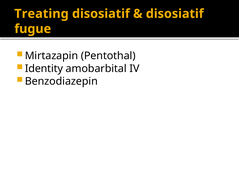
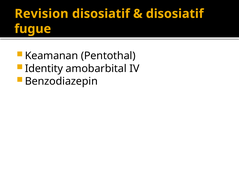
Treating: Treating -> Revision (42, 14)
Mirtazapin: Mirtazapin -> Keamanan (51, 56)
